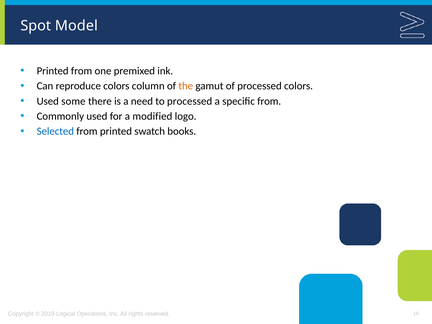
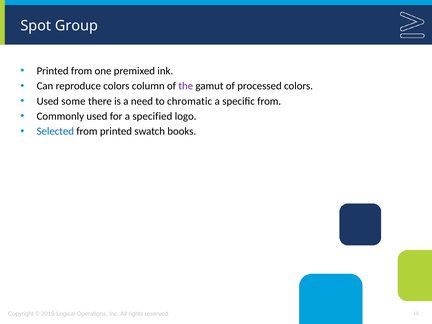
Model: Model -> Group (76, 26)
the colour: orange -> purple (186, 86)
to processed: processed -> chromatic (190, 101)
modified: modified -> specified (152, 116)
